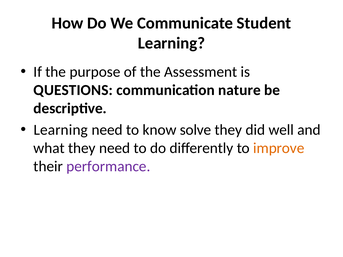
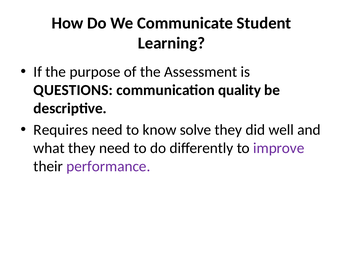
nature: nature -> quality (240, 90)
Learning: Learning -> Requires (61, 130)
improve colour: orange -> purple (279, 148)
